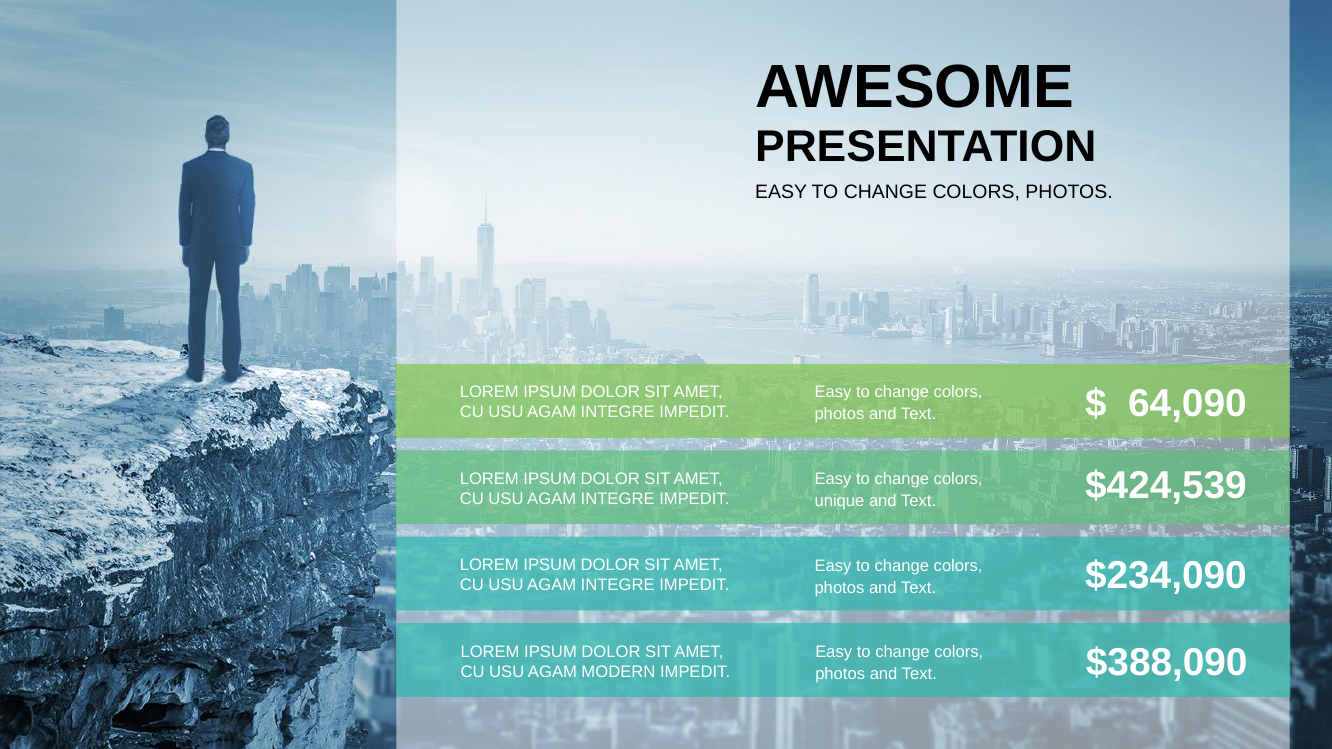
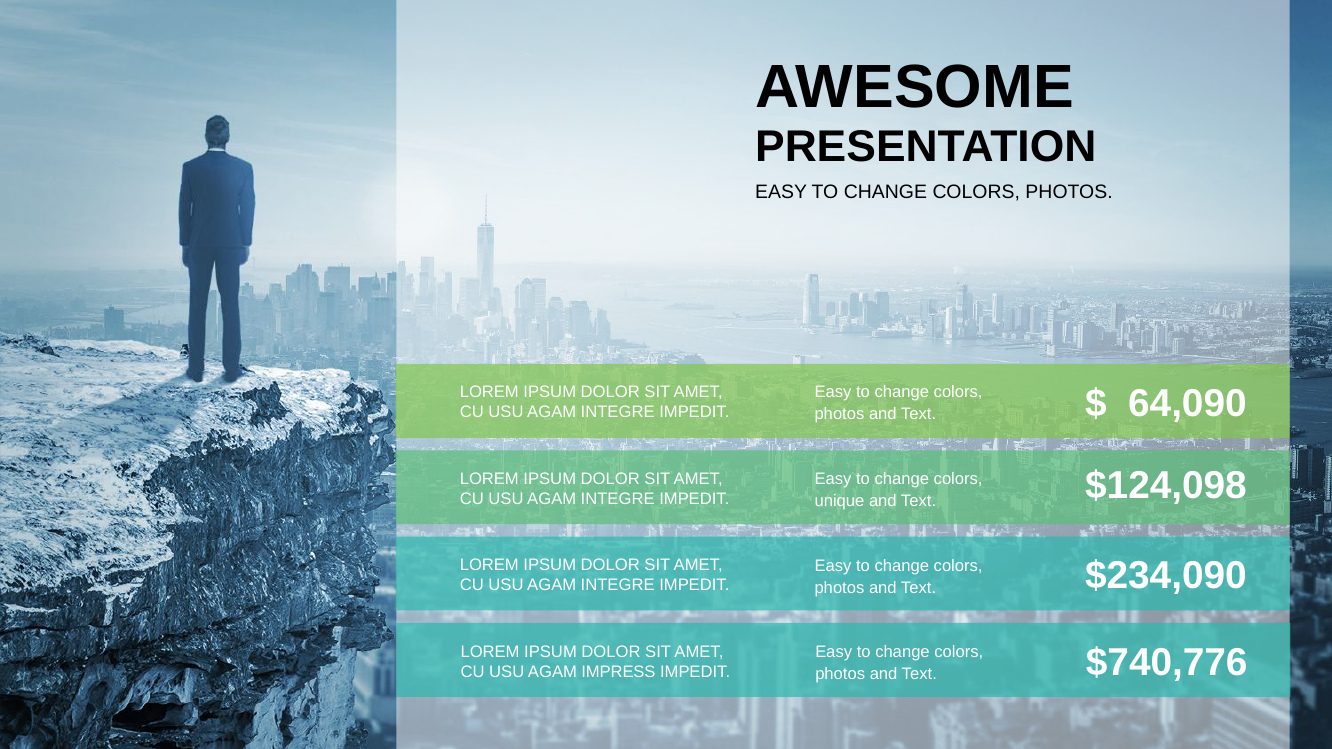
$424,539: $424,539 -> $124,098 (1166, 486)
$388,090: $388,090 -> $740,776 (1167, 662)
MODERN: MODERN -> IMPRESS (618, 672)
